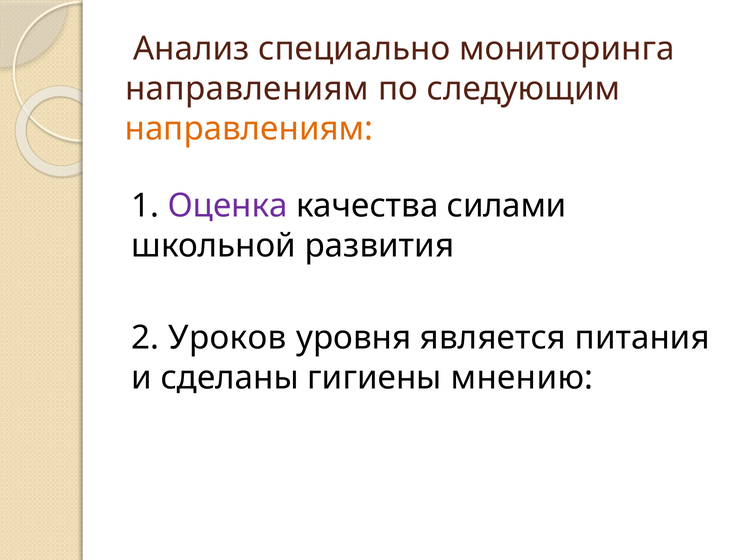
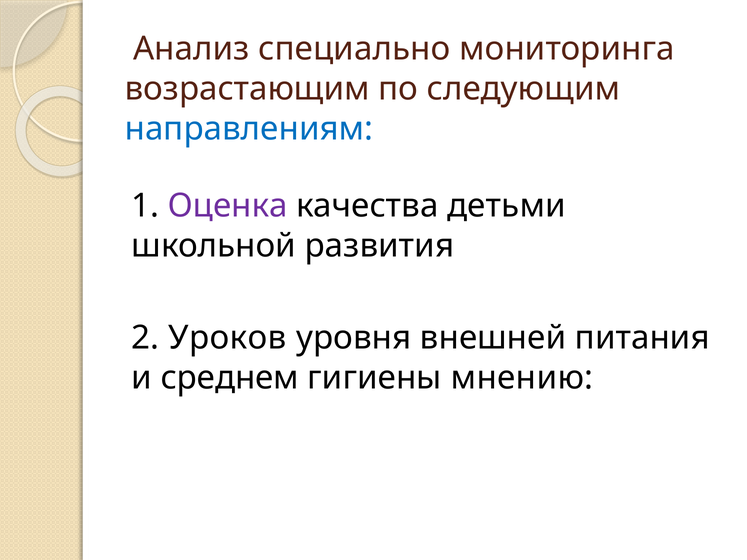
направлениям: направлениям -> возрастающим (247, 89)
направлениям colour: orange -> blue (249, 129)
силами: силами -> детьми (506, 206)
является: является -> внешней (493, 338)
сделаны: сделаны -> среднем (230, 378)
